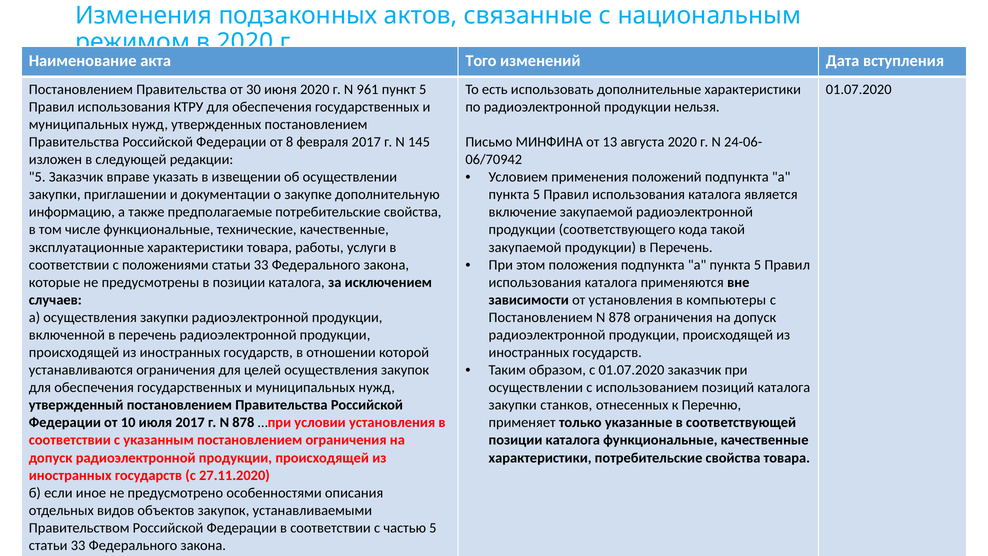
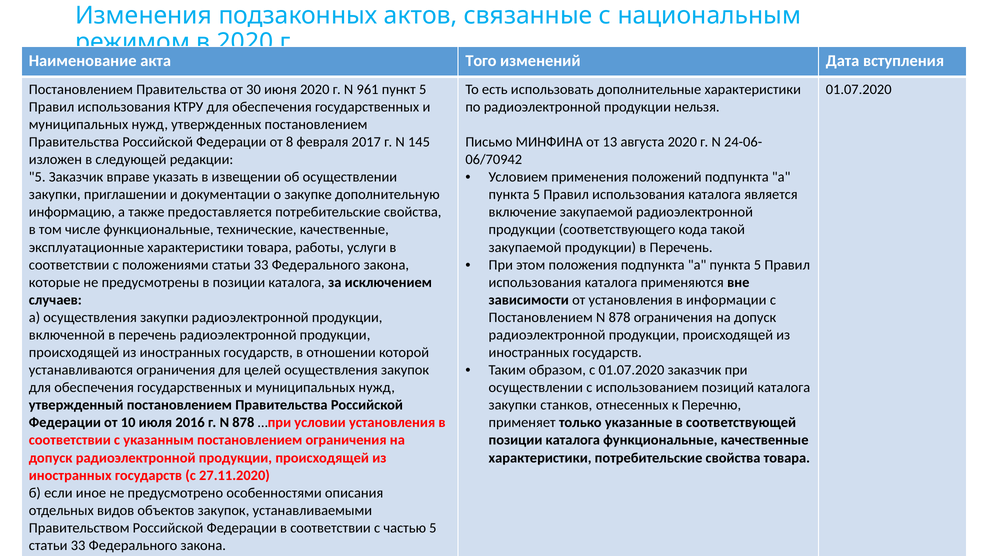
предполагаемые: предполагаемые -> предоставляется (220, 212)
компьютеры: компьютеры -> информации (726, 300)
июля 2017: 2017 -> 2016 (190, 422)
